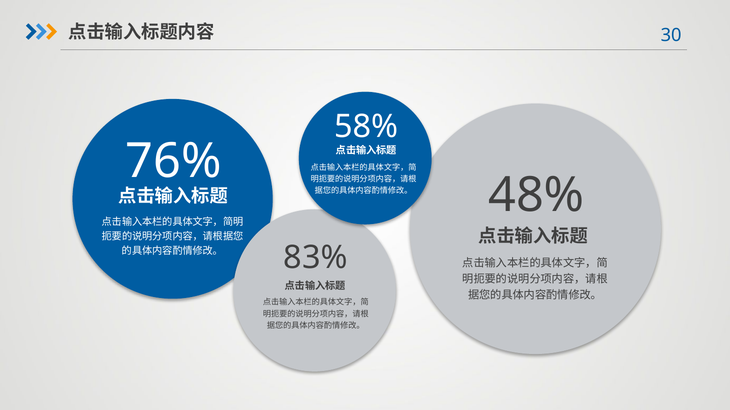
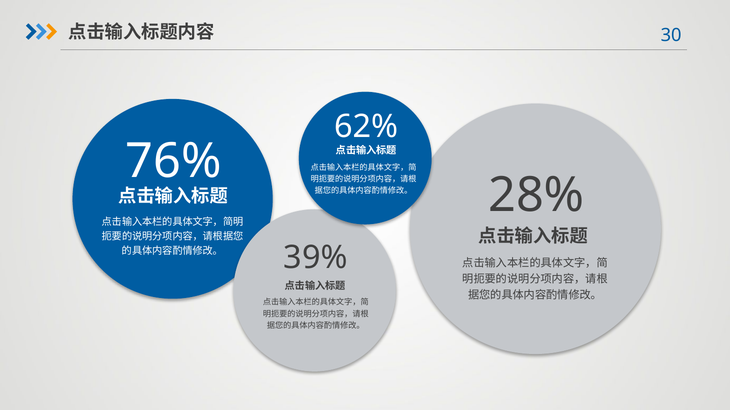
58%: 58% -> 62% (366, 127)
48%: 48% -> 28% (536, 195)
83%: 83% -> 39% (315, 258)
